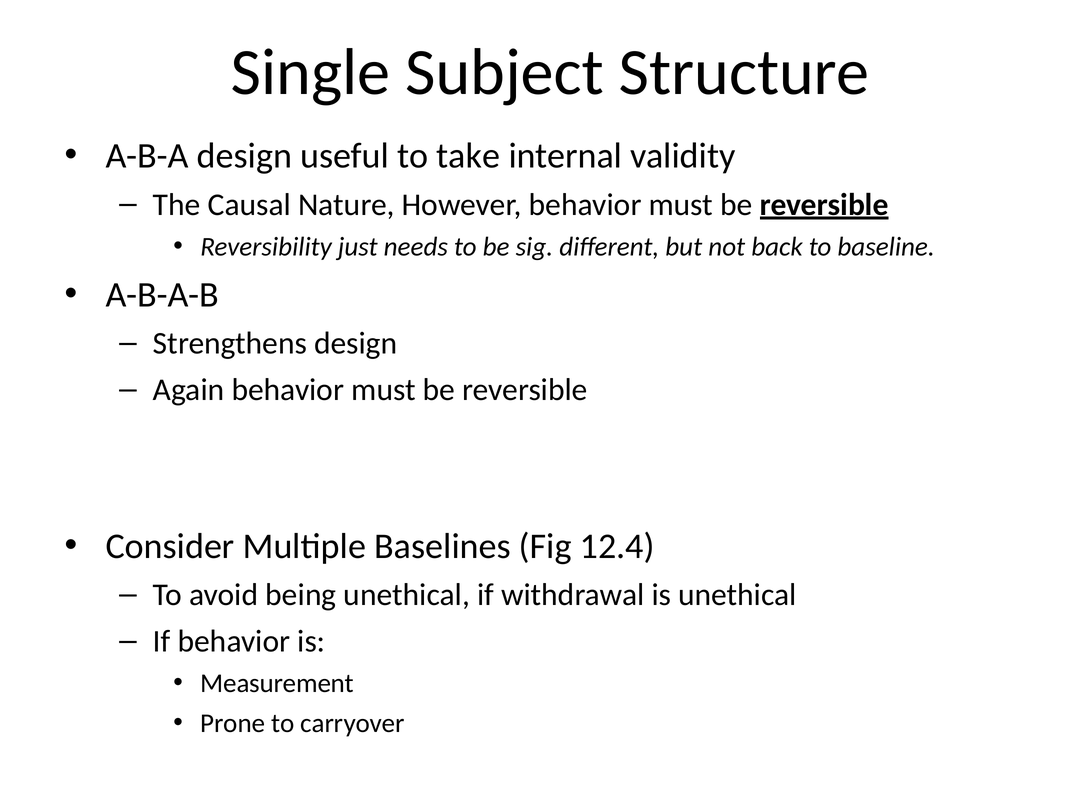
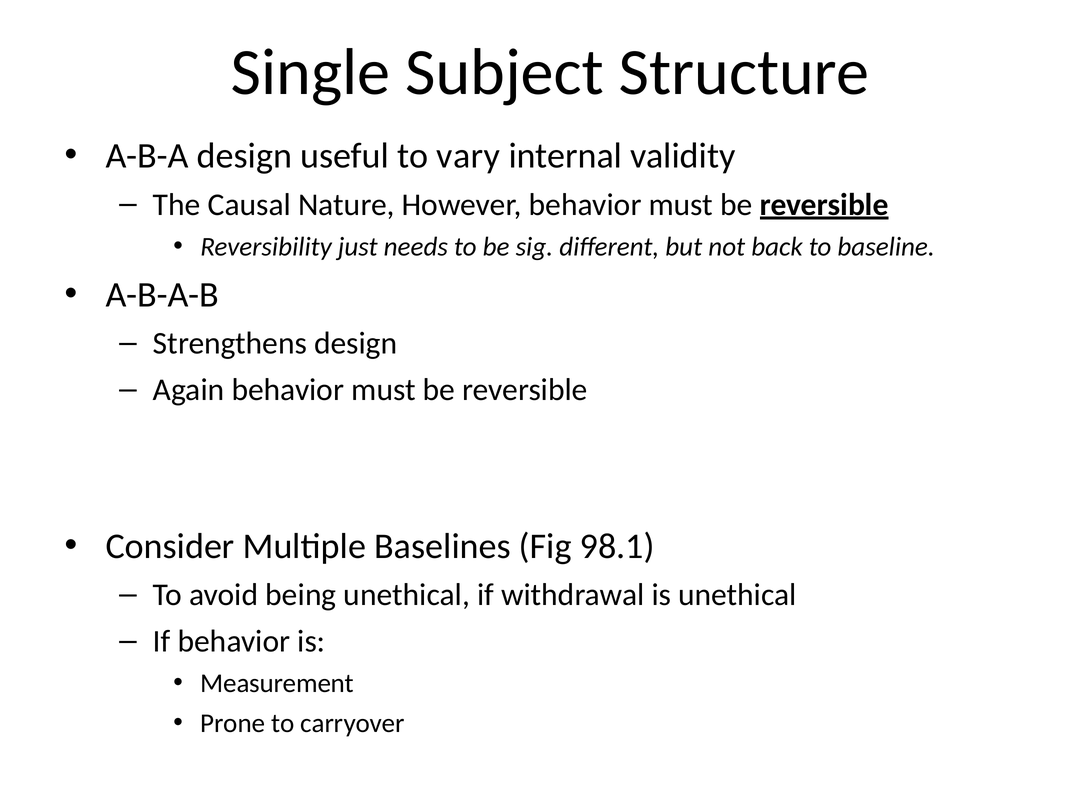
take: take -> vary (468, 156)
12.4: 12.4 -> 98.1 (617, 547)
